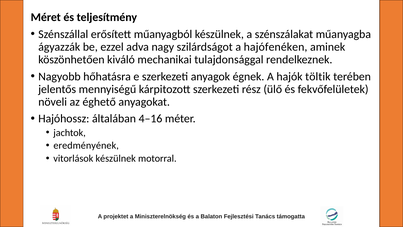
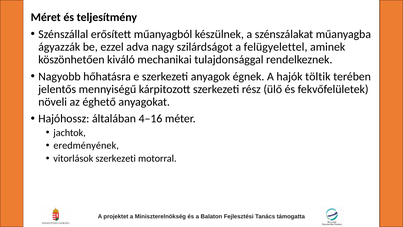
hajófenéken: hajófenéken -> felügyelettel (276, 47)
vitorlások készülnek: készülnek -> szerkezeti (116, 158)
